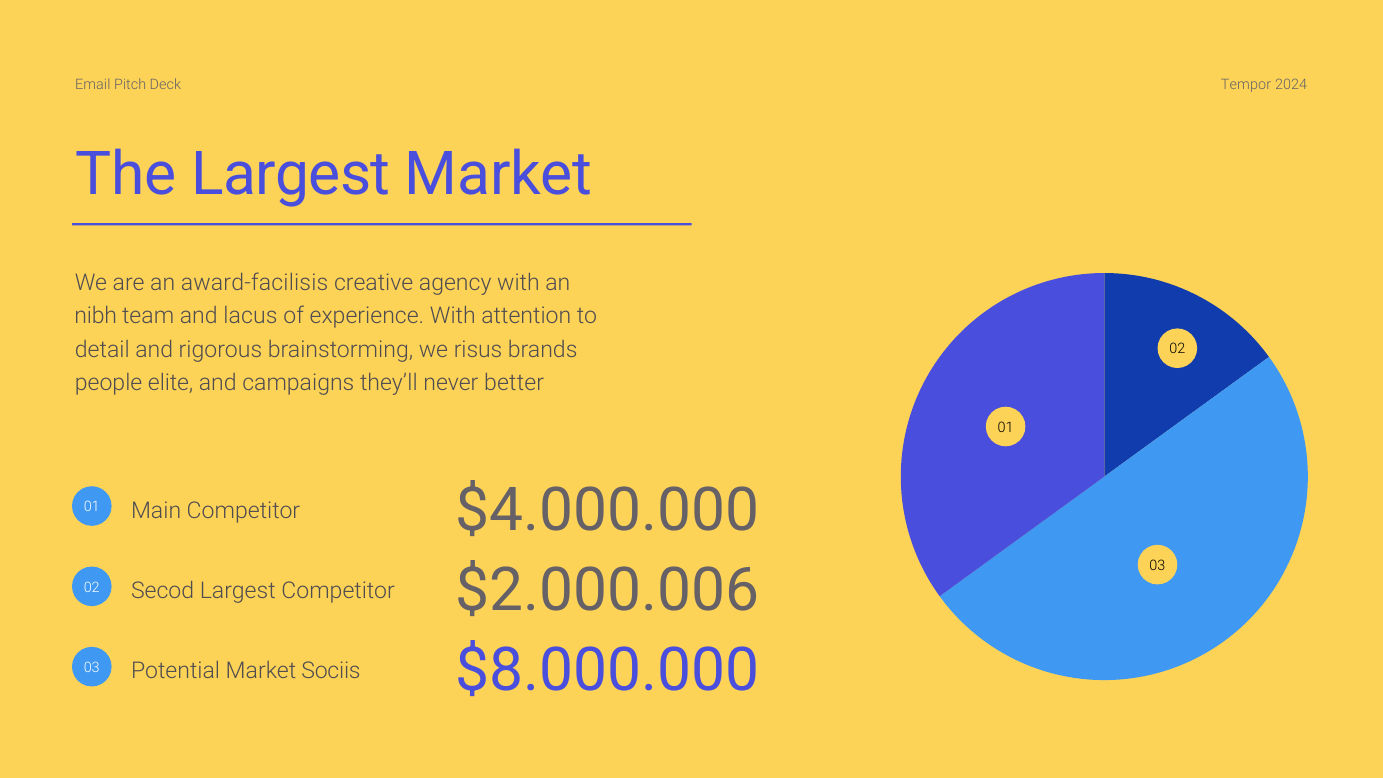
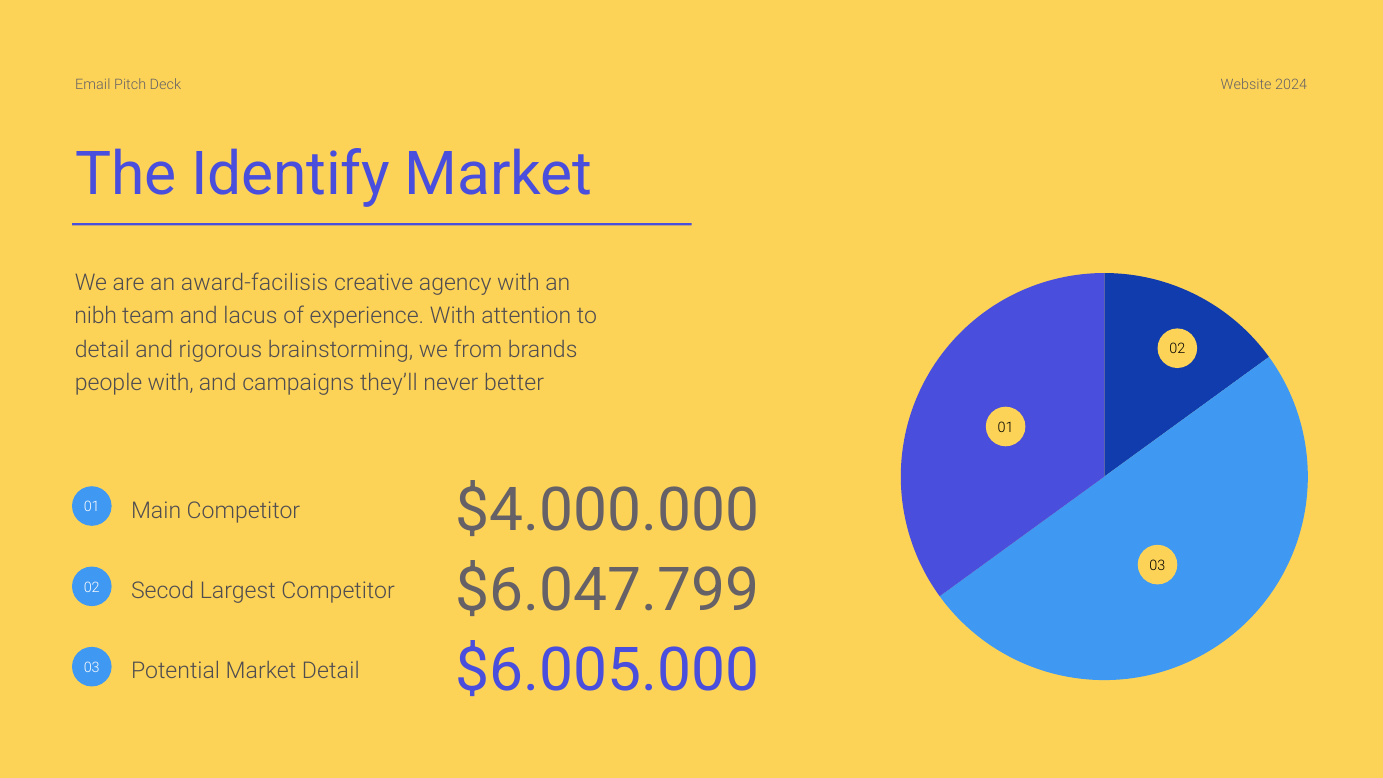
Tempor: Tempor -> Website (1246, 84)
The Largest: Largest -> Identify (291, 174)
risus: risus -> from (478, 349)
people elite: elite -> with (171, 383)
$2.000.006: $2.000.006 -> $6.047.799 (608, 591)
Market Sociis: Sociis -> Detail (331, 671)
$8.000.000: $8.000.000 -> $6.005.000 (608, 671)
